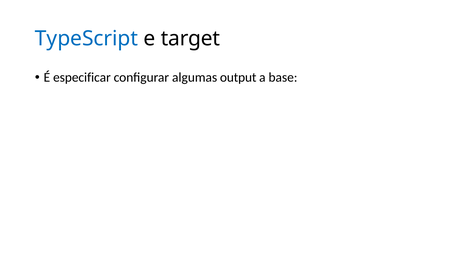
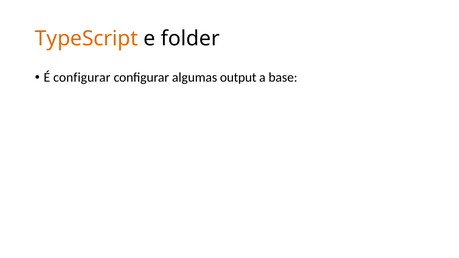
TypeScript colour: blue -> orange (87, 39)
target: target -> folder (190, 39)
É especificar: especificar -> configurar (82, 78)
